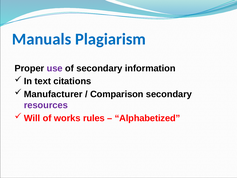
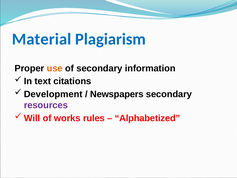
Manuals: Manuals -> Material (42, 39)
use colour: purple -> orange (55, 68)
Manufacturer: Manufacturer -> Development (53, 94)
Comparison: Comparison -> Newspapers (117, 94)
